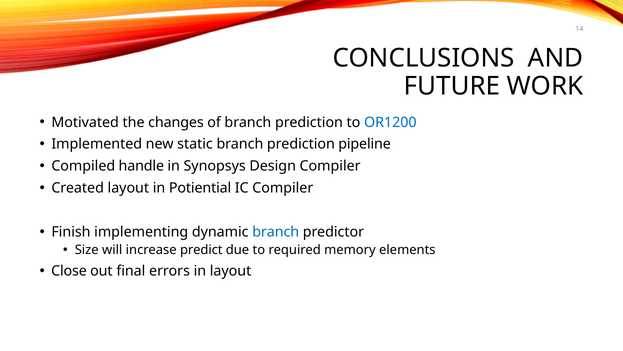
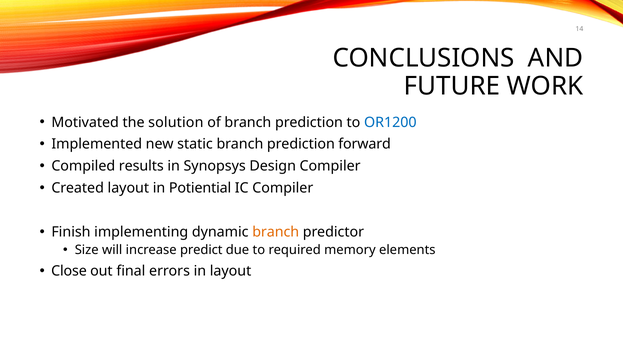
changes: changes -> solution (176, 122)
pipeline: pipeline -> forward (365, 144)
handle: handle -> results (141, 166)
branch colour: blue -> orange (276, 232)
